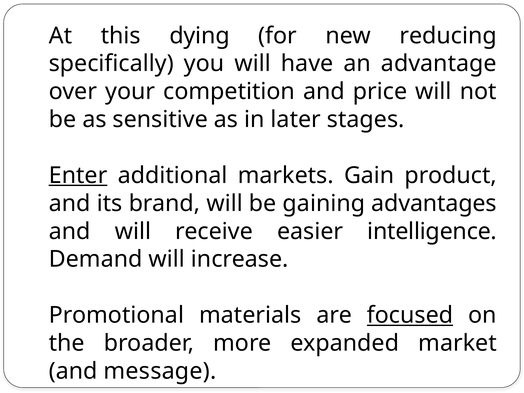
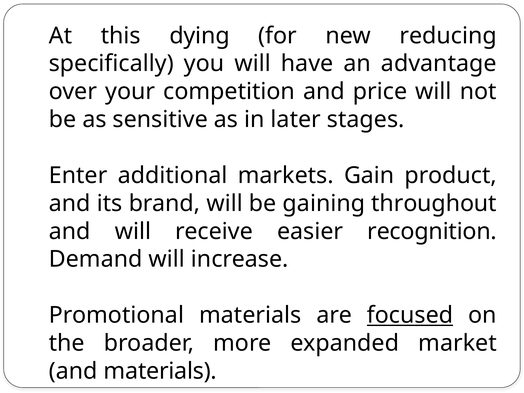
Enter underline: present -> none (78, 175)
advantages: advantages -> throughout (434, 203)
intelligence: intelligence -> recognition (432, 231)
and message: message -> materials (160, 371)
